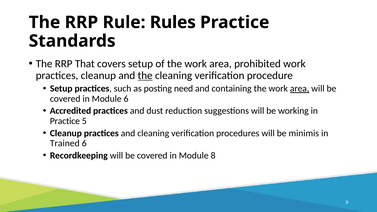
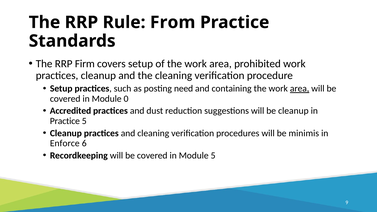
Rules: Rules -> From (173, 22)
That: That -> Firm (85, 64)
the underline: present -> none (145, 76)
Module 6: 6 -> 0 (126, 99)
be working: working -> cleanup (293, 111)
Trained: Trained -> Enforce (65, 143)
Module 8: 8 -> 5 (213, 155)
